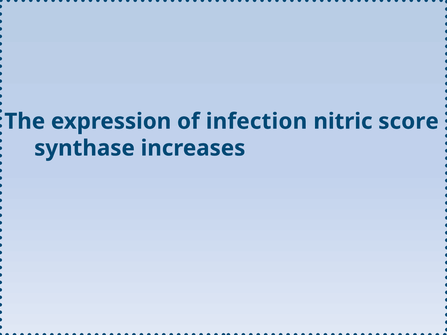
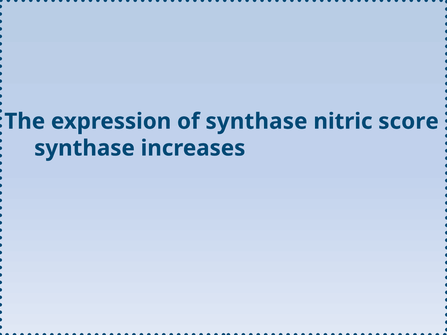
of infection: infection -> synthase (256, 121)
